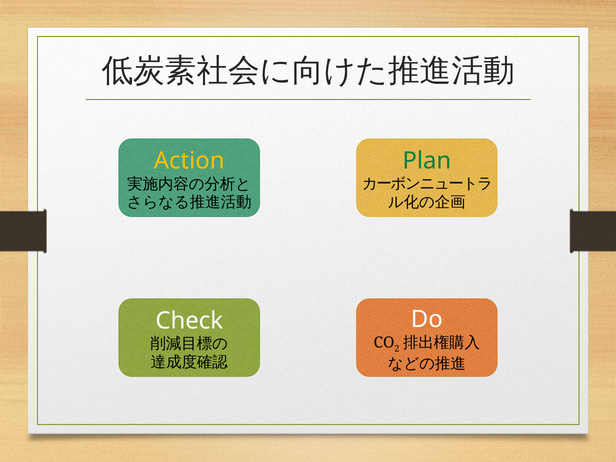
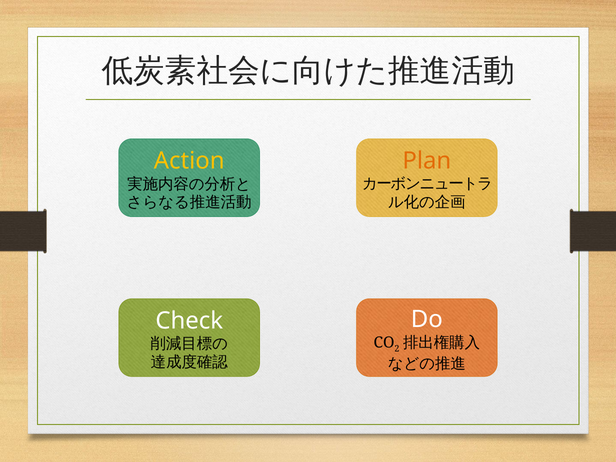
Plan colour: green -> orange (427, 161)
